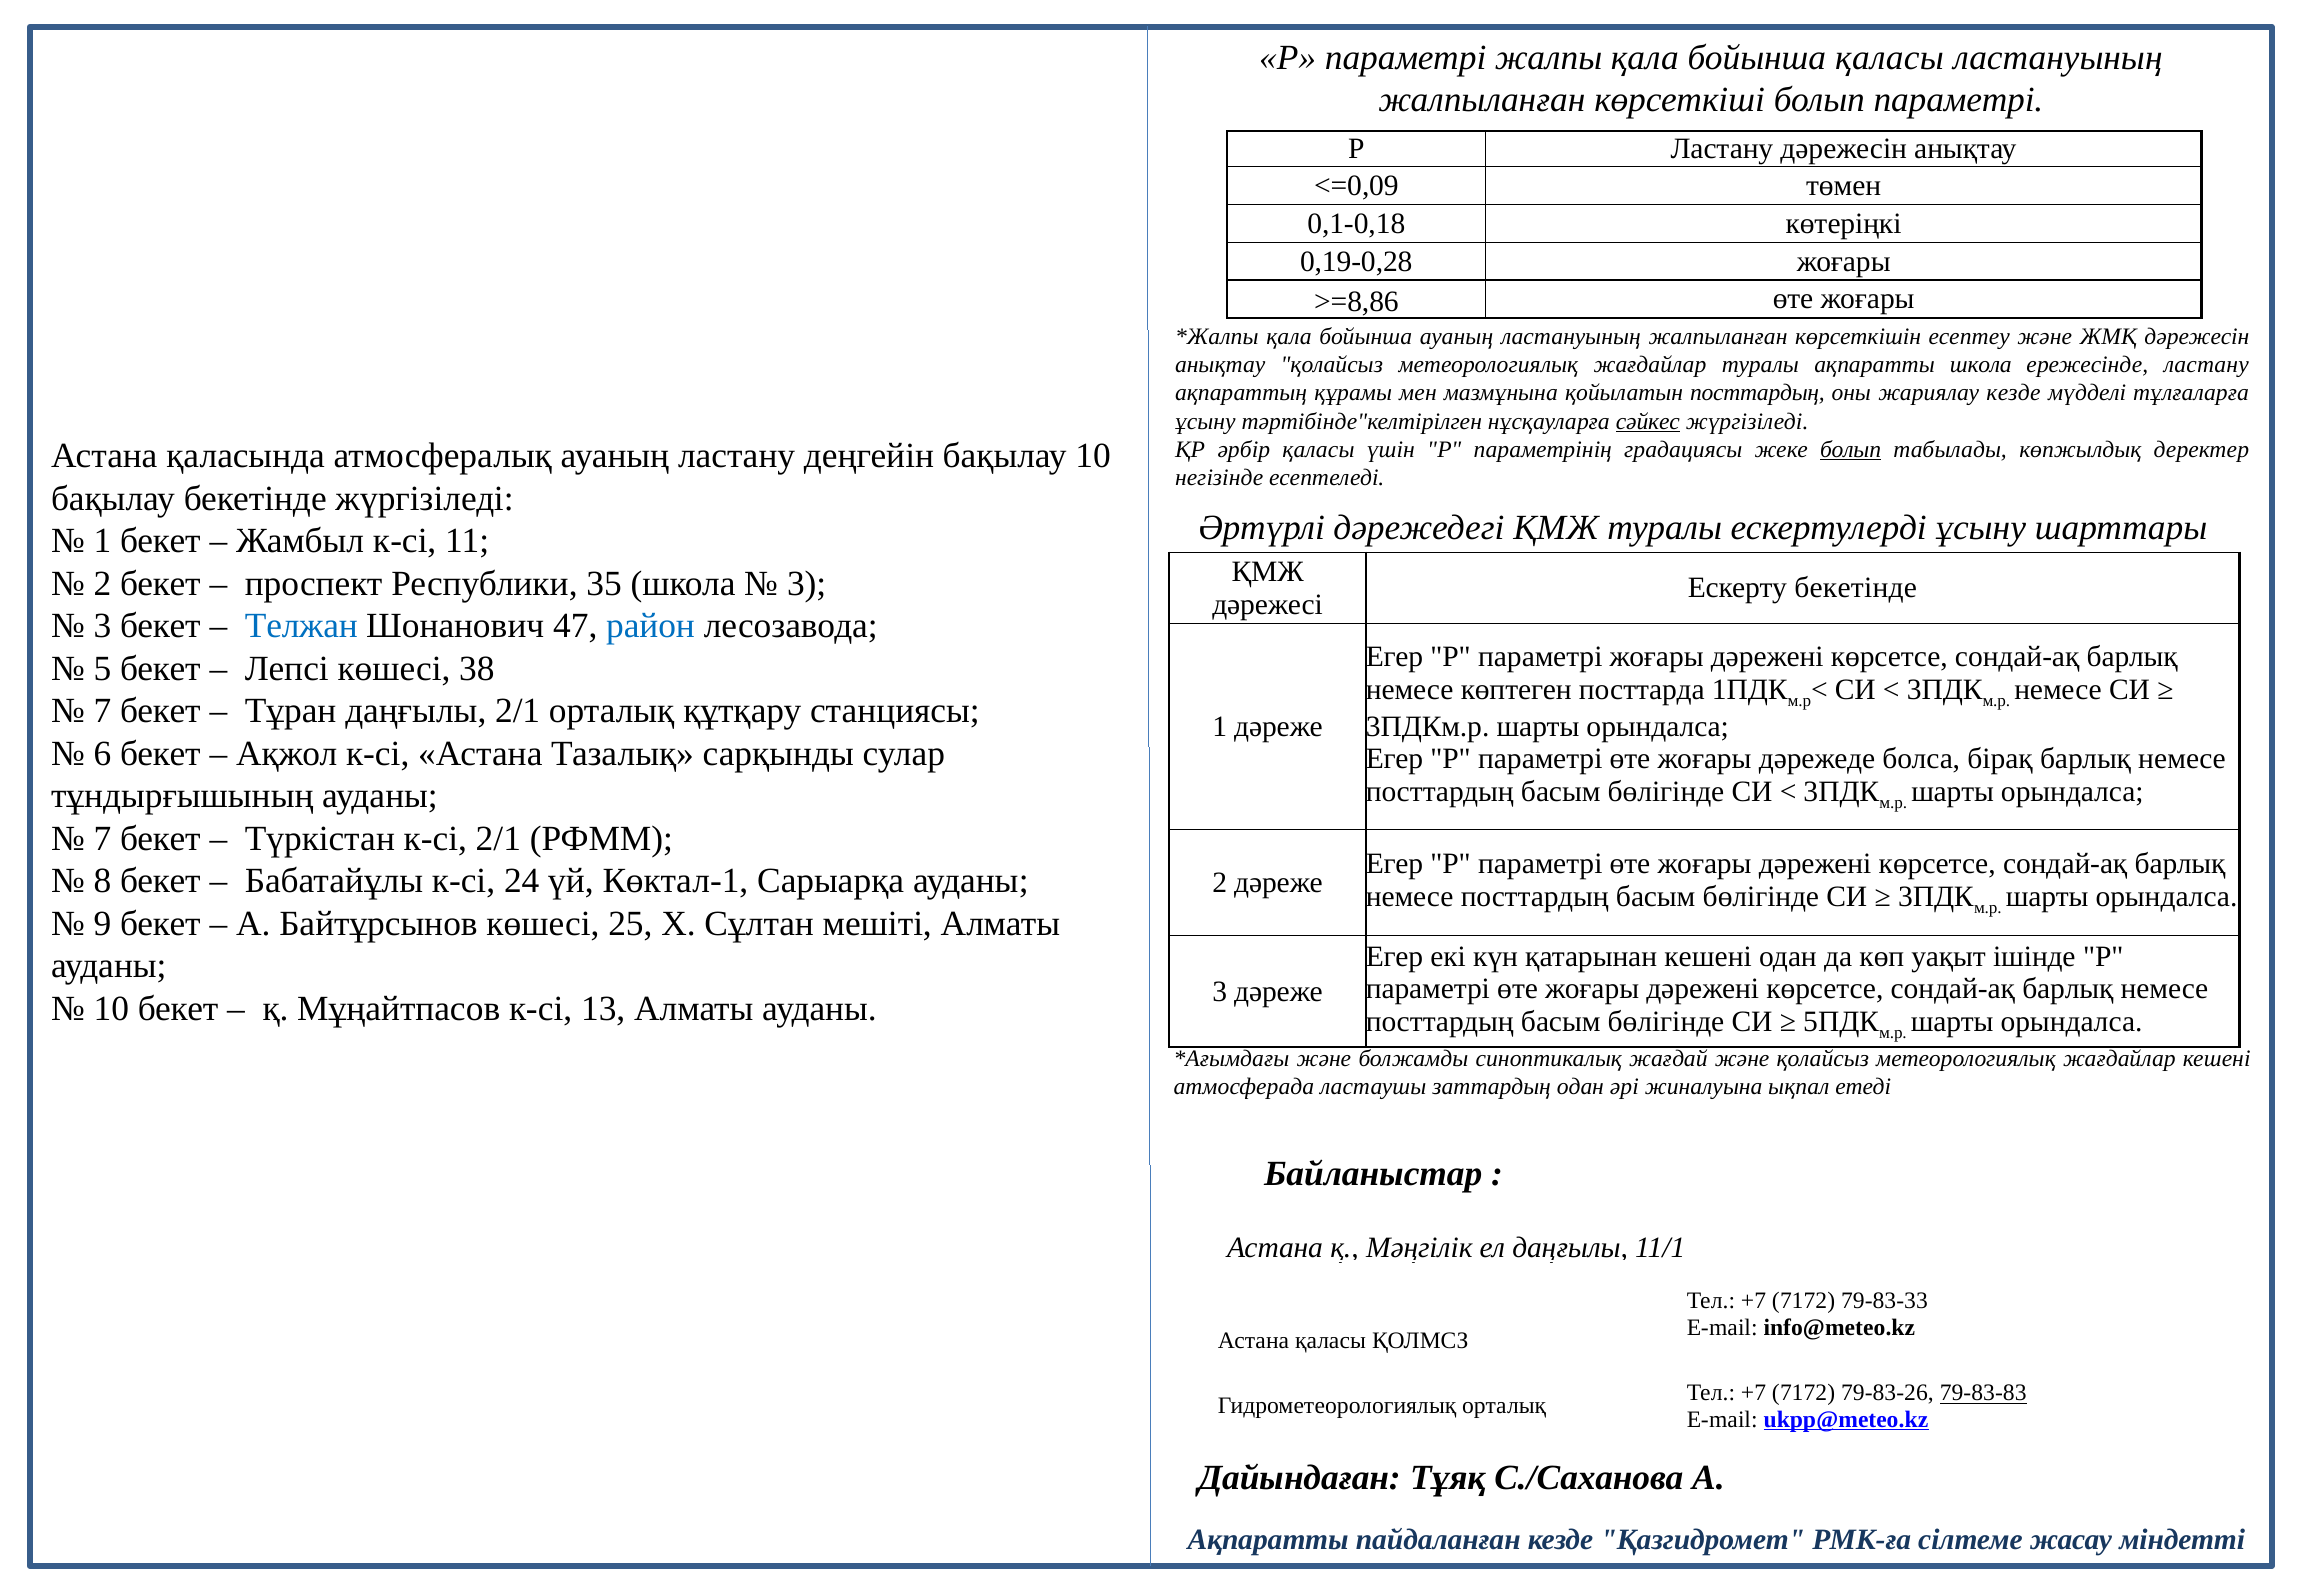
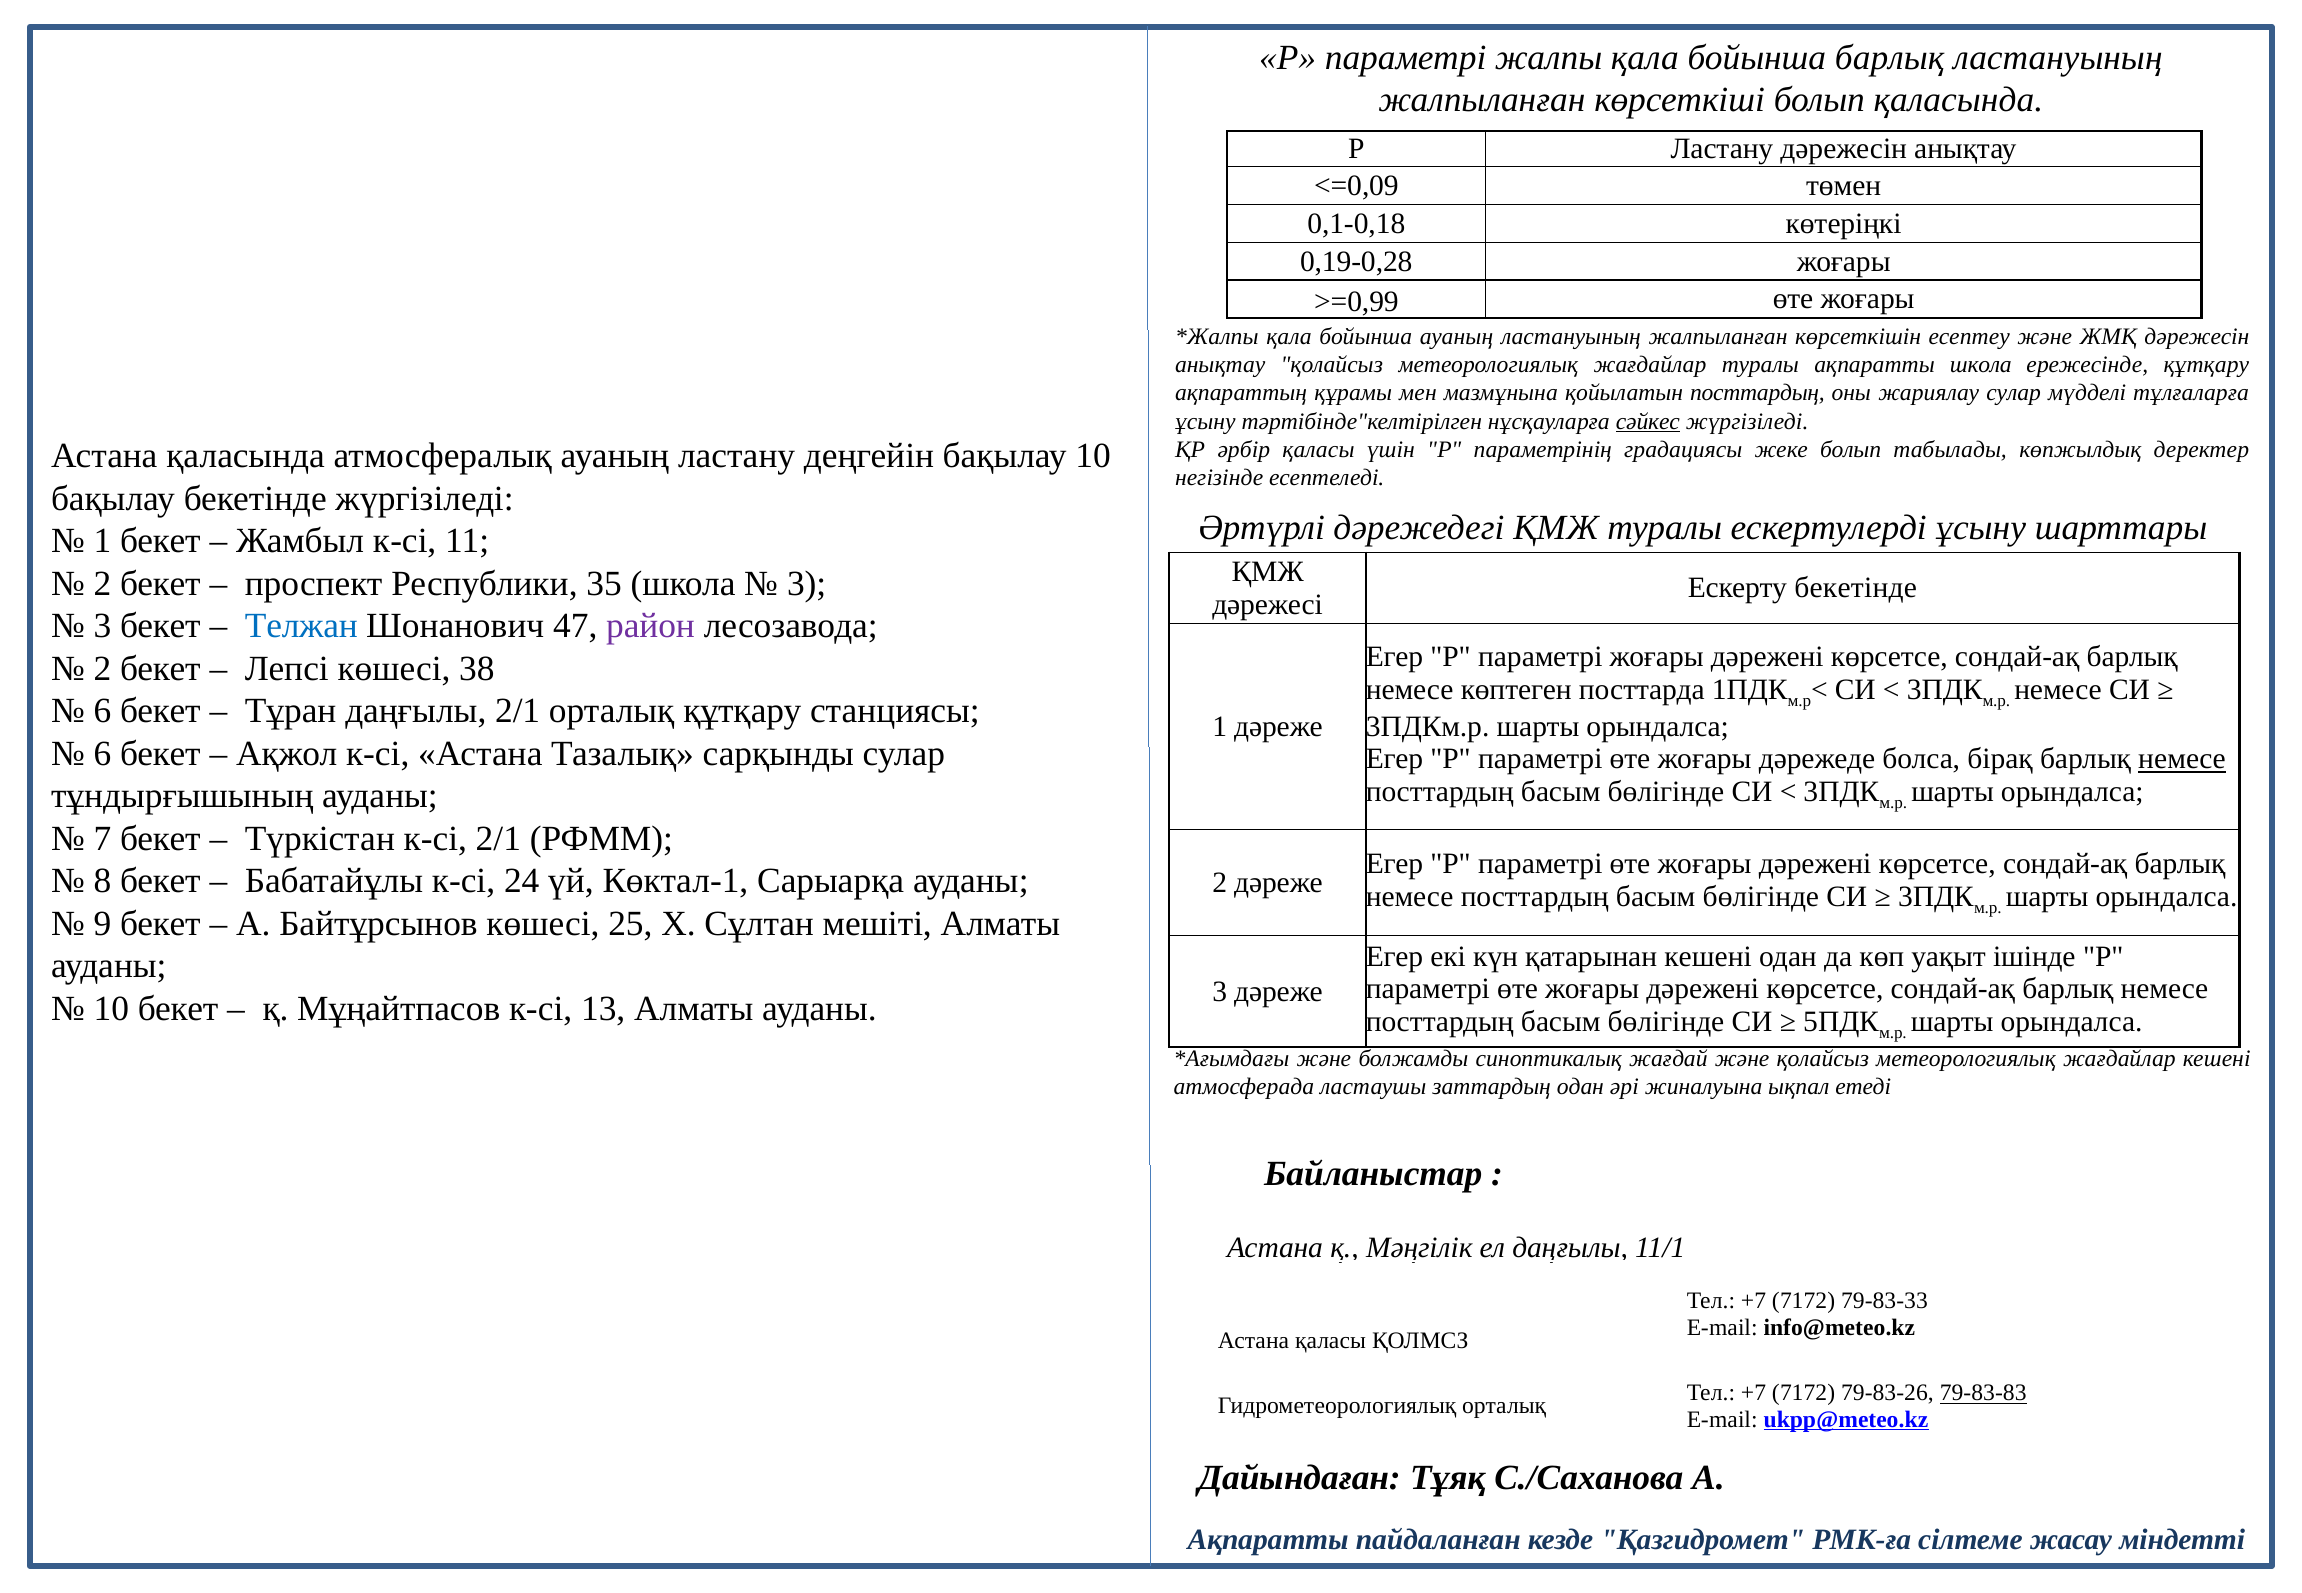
бойынша қаласы: қаласы -> барлық (1890, 58)
болып параметрі: параметрі -> қаласында (1958, 100)
>=8,86: >=8,86 -> >=0,99 (1356, 302)
ережесінде ластану: ластану -> құтқару (2206, 365)
жариялау кезде: кезде -> сулар (2014, 393)
болып underline: present -> none (1851, 450)
район colour: blue -> purple (651, 626)
5: 5 -> 2 (102, 669)
7: 7 -> 6 (102, 711)
немесе underline: none -> present (2182, 759)
